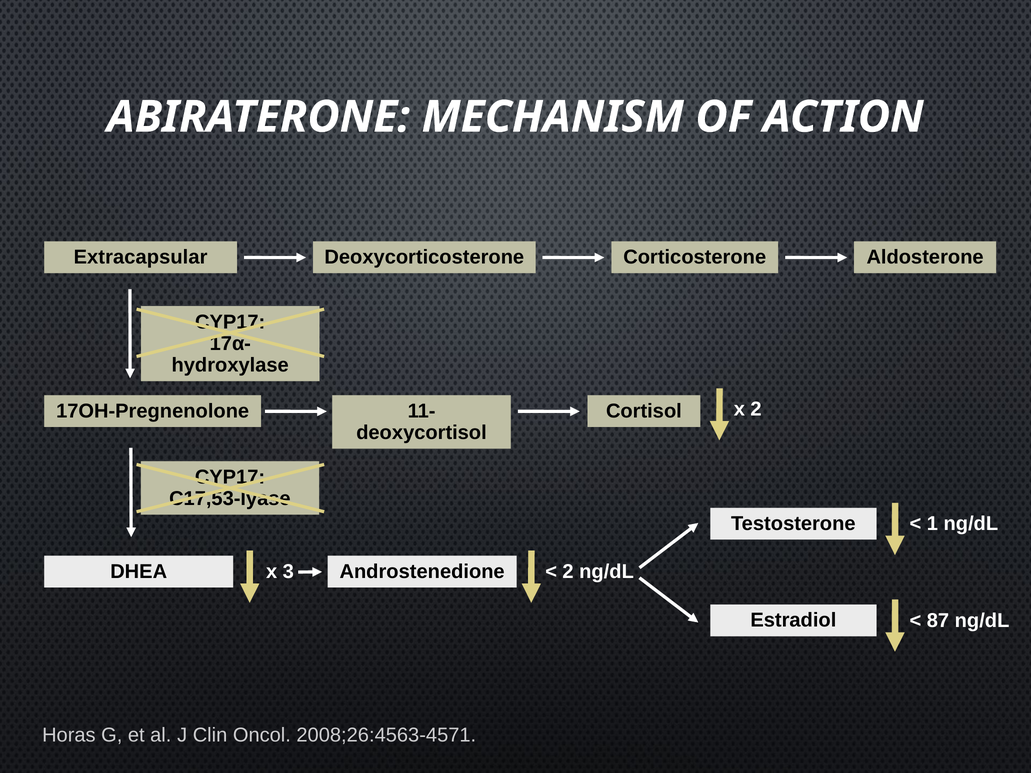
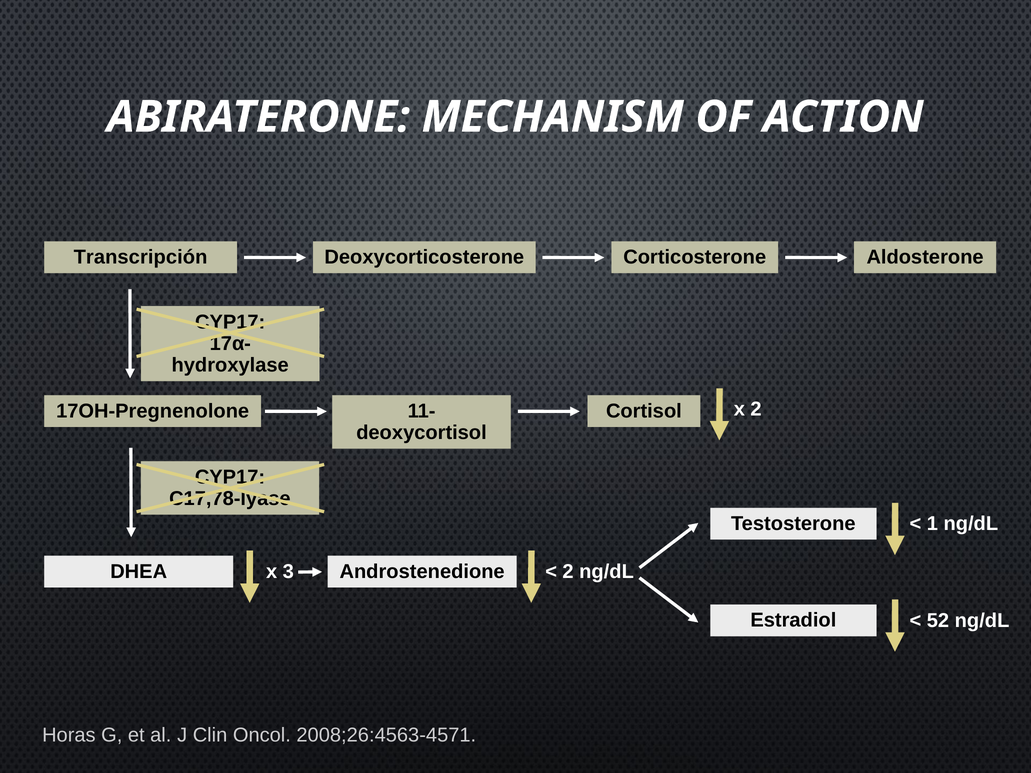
Extracapsular: Extracapsular -> Transcripción (141, 257)
C17,53-lyase: C17,53-lyase -> C17,78-lyase (230, 499)
87: 87 -> 52 (938, 621)
